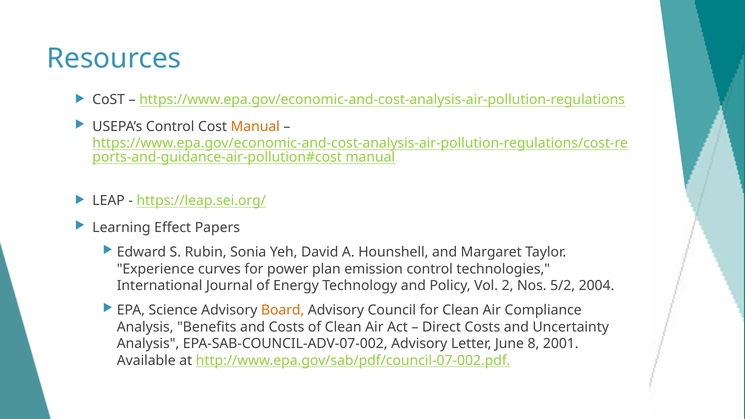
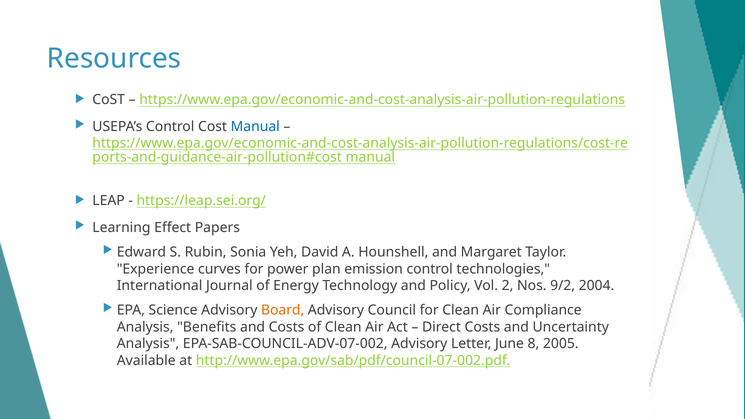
Manual colour: orange -> blue (255, 127)
5/2: 5/2 -> 9/2 (563, 286)
2001: 2001 -> 2005 (561, 344)
